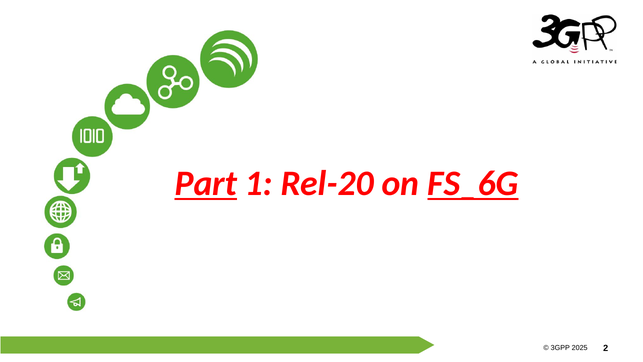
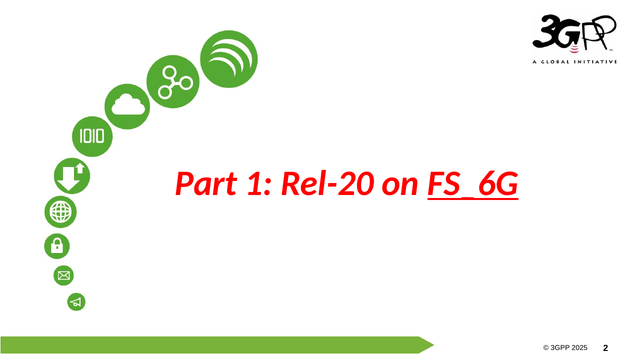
Part underline: present -> none (206, 183)
